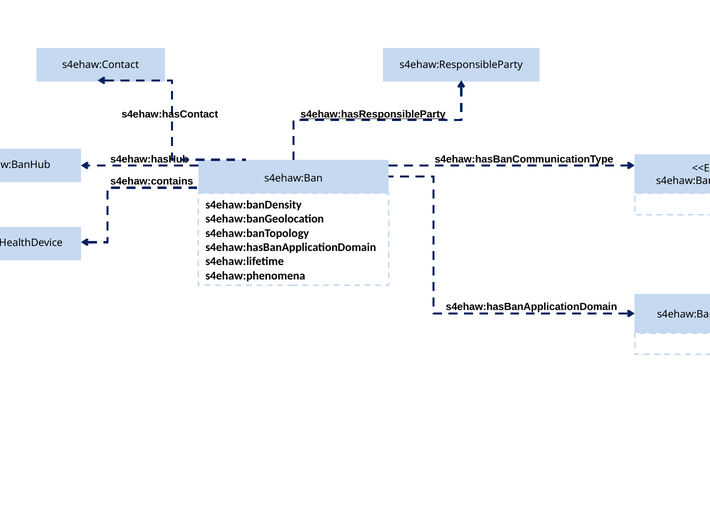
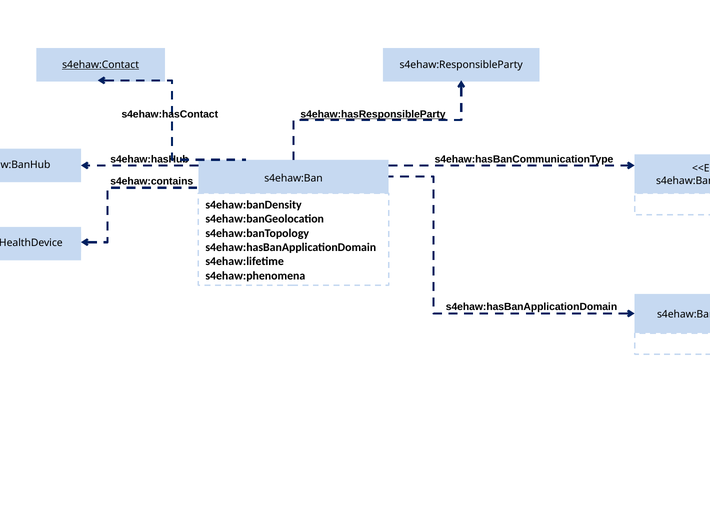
s4ehaw:Contact underline: none -> present (101, 65)
